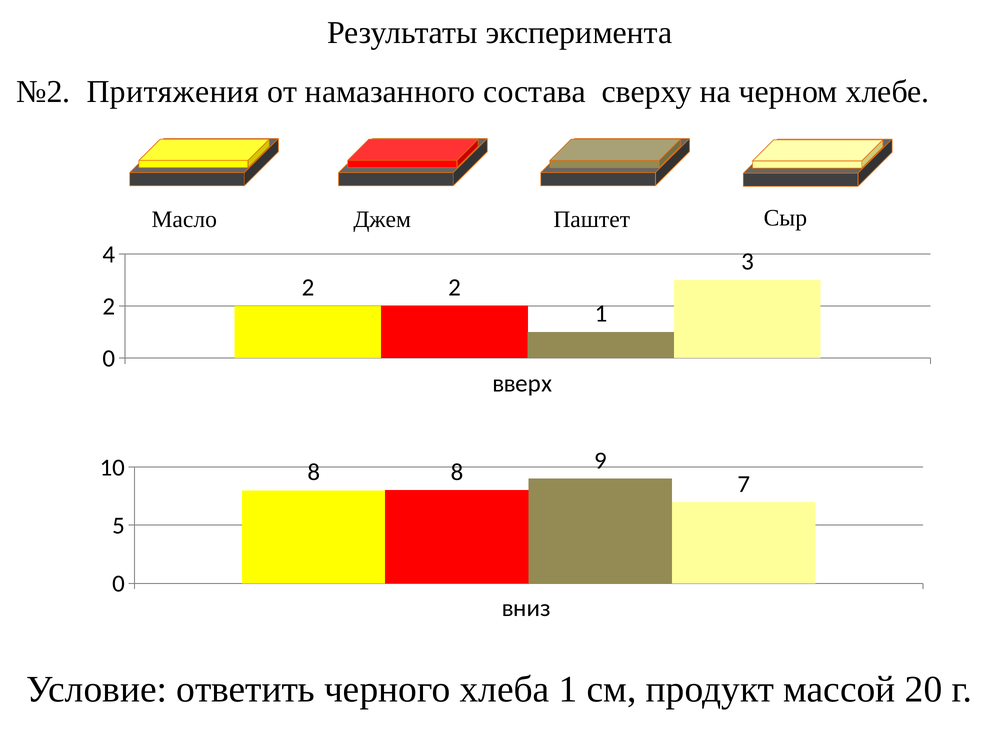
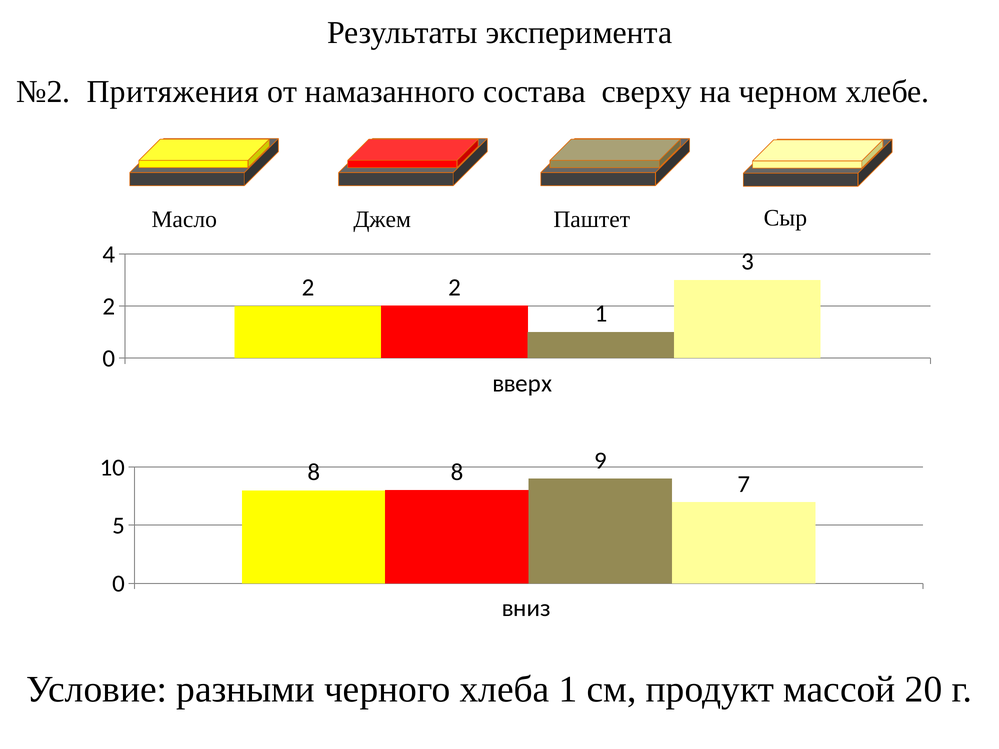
ответить: ответить -> разными (246, 690)
